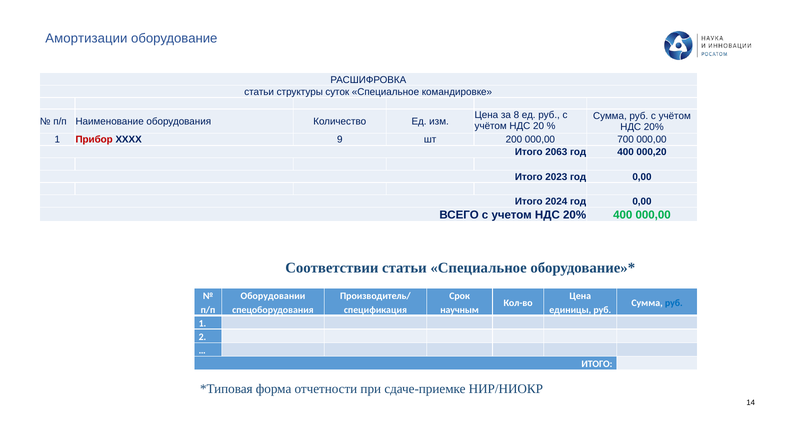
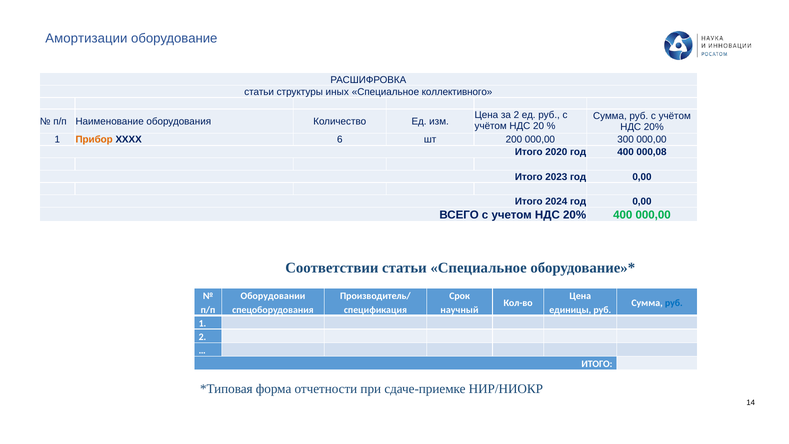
суток: суток -> иных (337, 92)
командировке: командировке -> коллективного (457, 92)
за 8: 8 -> 2 (516, 115)
Прибор colour: red -> orange (94, 139)
9: 9 -> 6 (340, 140)
700: 700 -> 300 (626, 140)
2063: 2063 -> 2020 (556, 152)
000,20: 000,20 -> 000,08 (651, 152)
научным: научным -> научный (460, 310)
